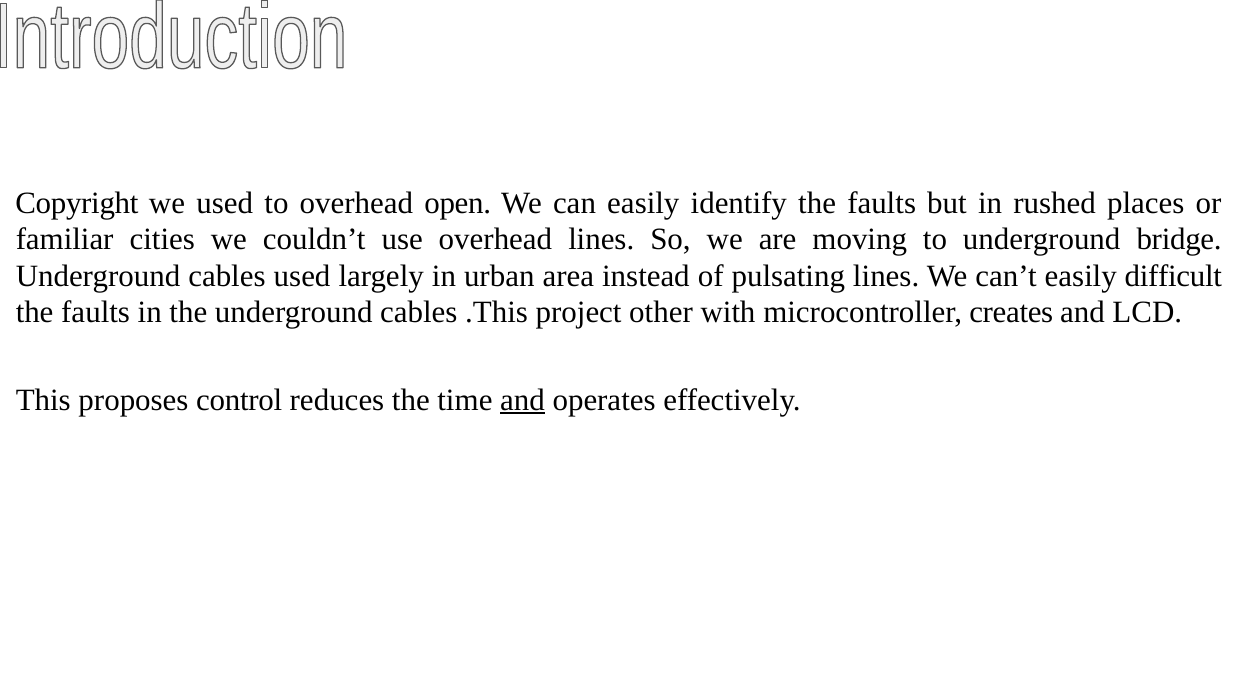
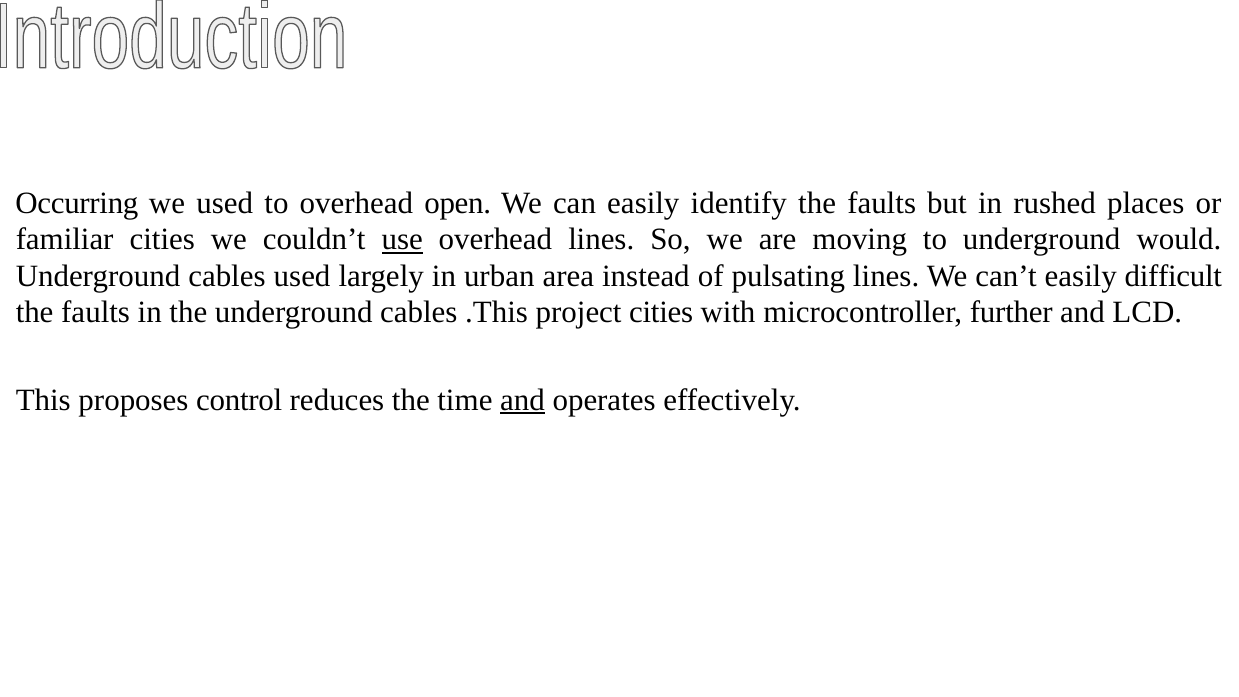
Copyright: Copyright -> Occurring (77, 203)
use underline: none -> present (402, 240)
bridge: bridge -> would (1179, 240)
project other: other -> cities (661, 312)
creates: creates -> further (1011, 312)
